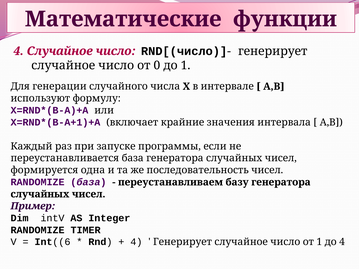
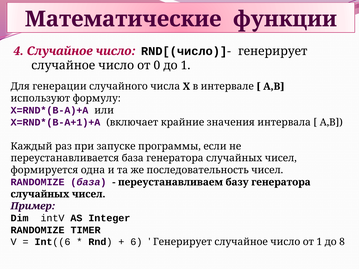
4: 4 -> 6 (136, 242)
до 4: 4 -> 8 (342, 242)
